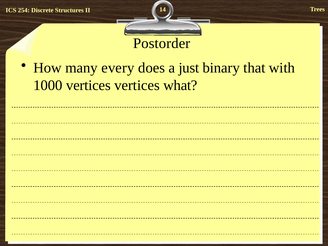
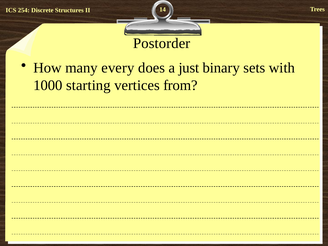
that: that -> sets (254, 68)
1000 vertices: vertices -> starting (88, 85)
what: what -> from (180, 85)
